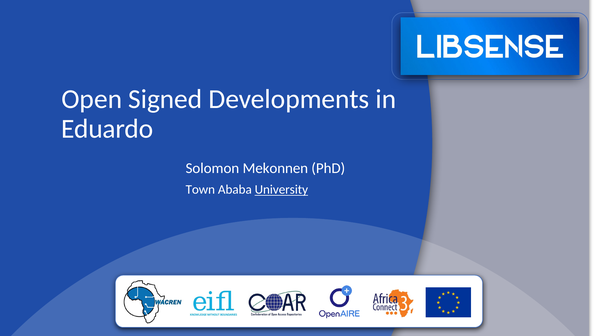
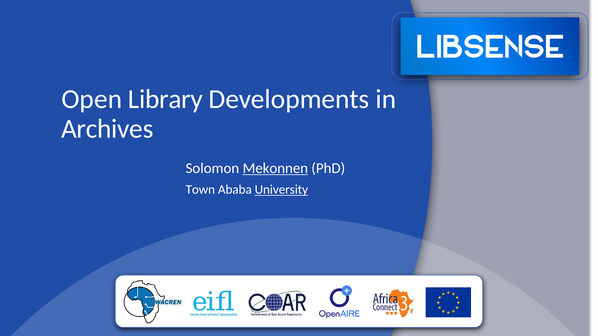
Signed: Signed -> Library (165, 99)
Eduardo: Eduardo -> Archives (107, 129)
Mekonnen underline: none -> present (275, 168)
